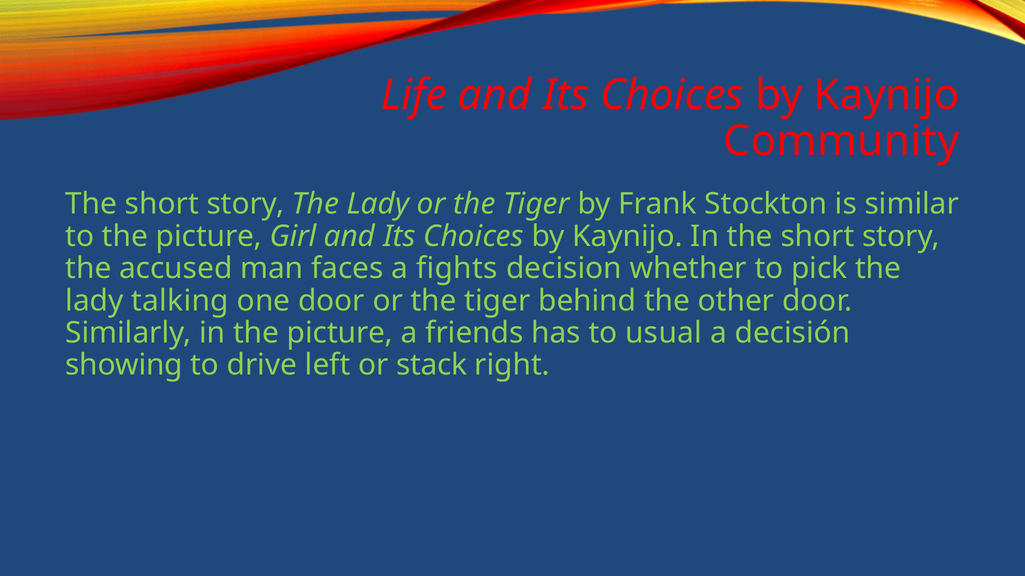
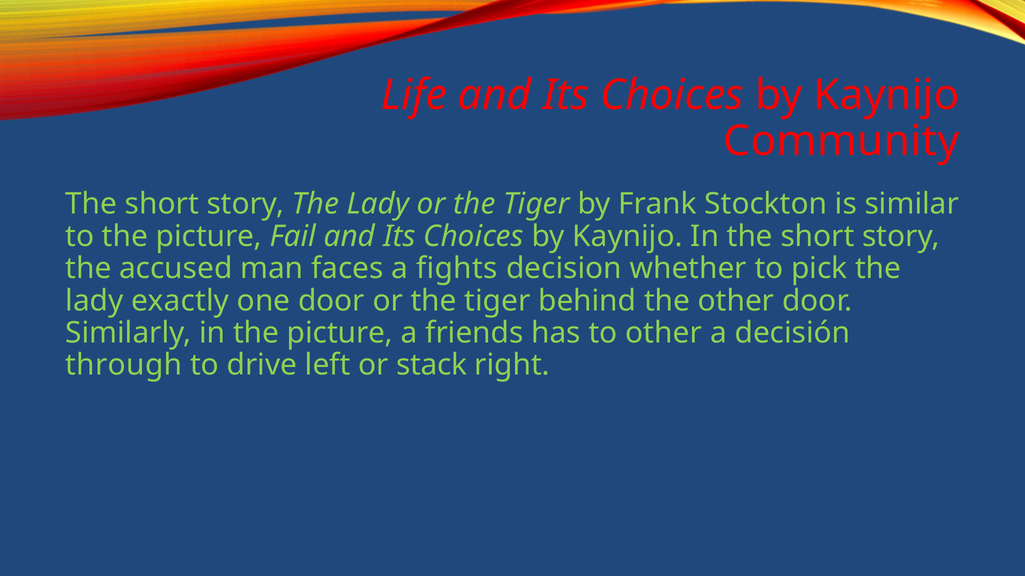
Girl: Girl -> Fail (293, 236)
talking: talking -> exactly (180, 301)
to usual: usual -> other (664, 333)
showing: showing -> through (124, 365)
